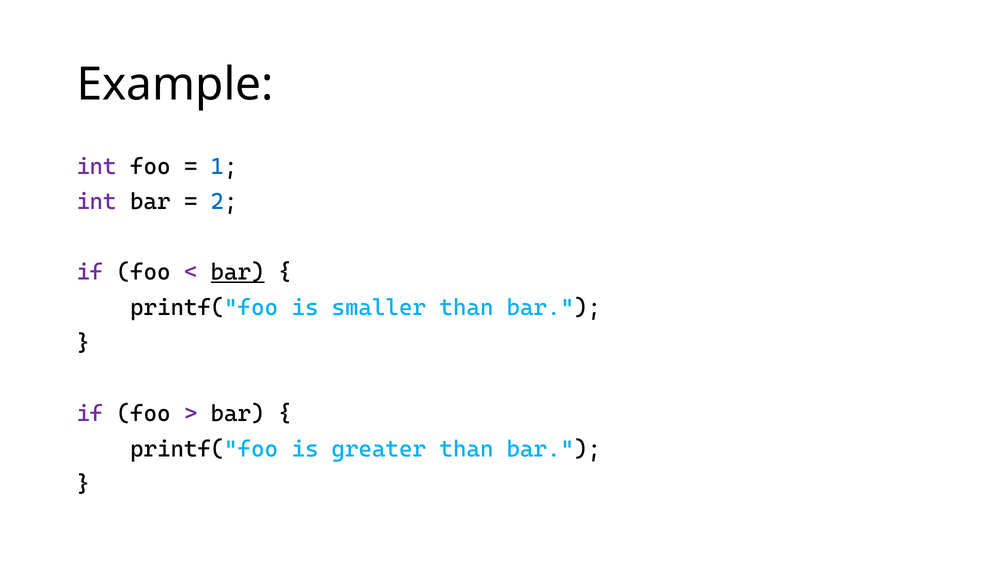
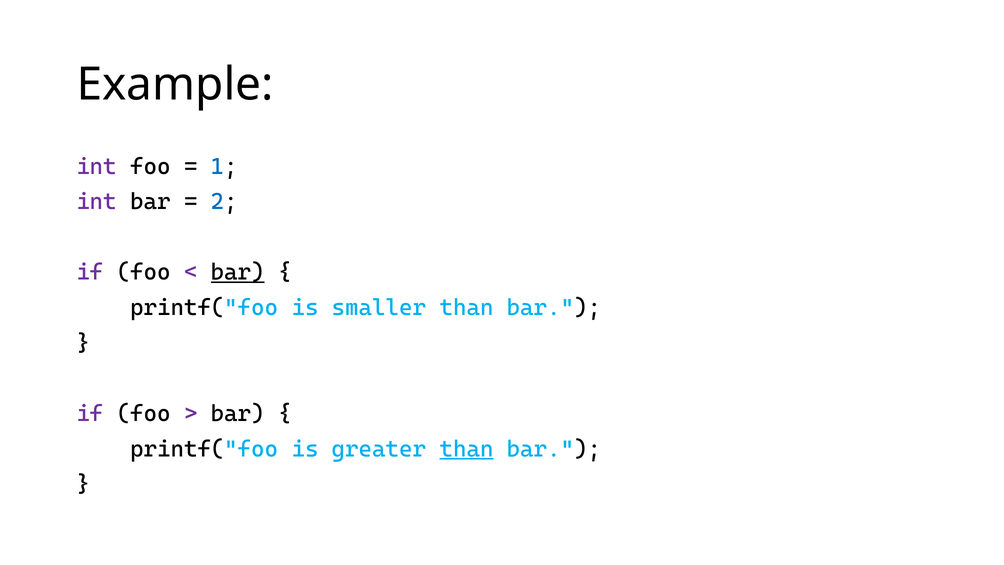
than underline: none -> present (467, 449)
